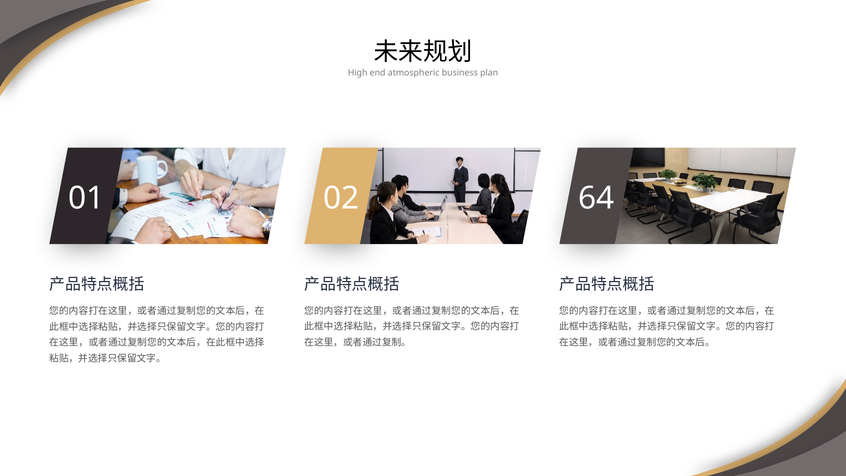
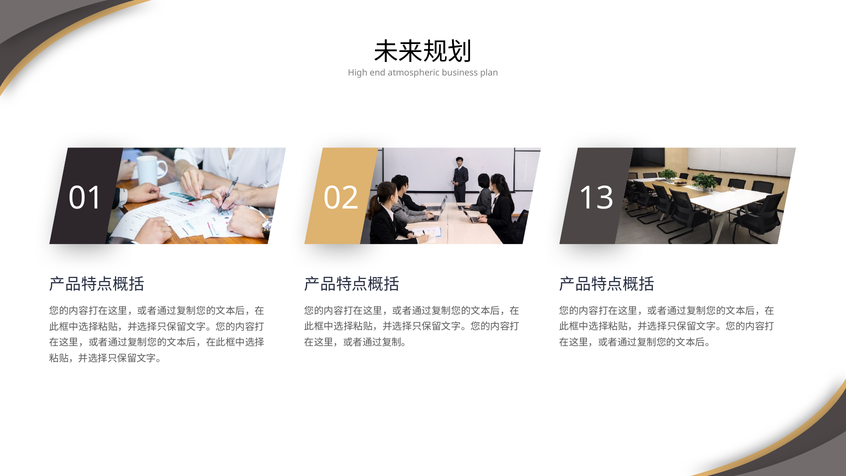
64: 64 -> 13 (596, 198)
